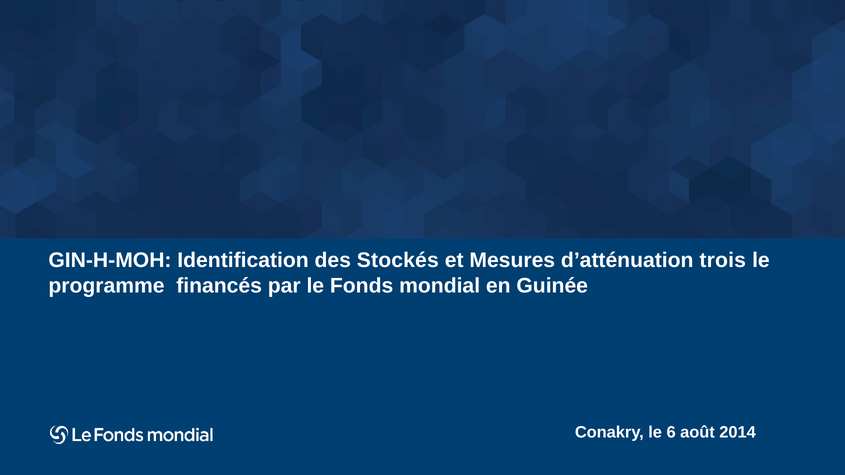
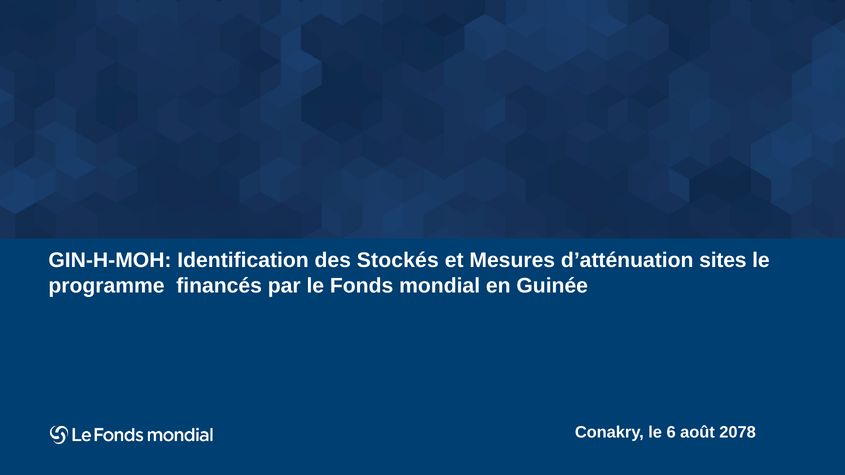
trois: trois -> sites (723, 260)
2014: 2014 -> 2078 (738, 433)
